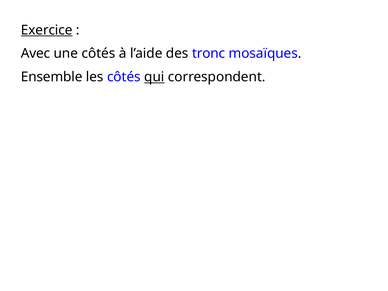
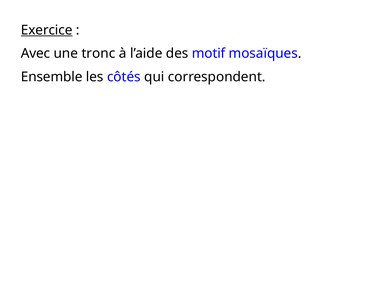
une côtés: côtés -> tronc (98, 54)
tronc: tronc -> motif (209, 54)
qui underline: present -> none (154, 77)
